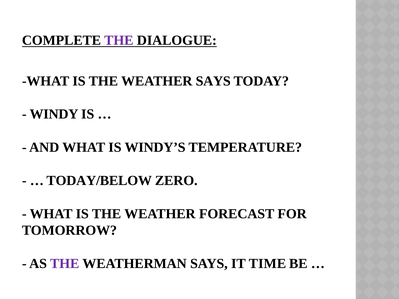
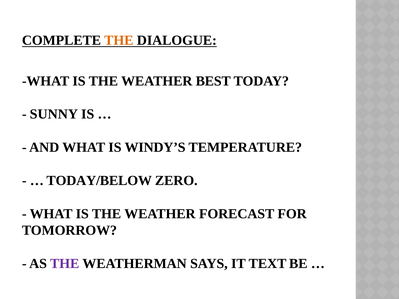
THE colour: purple -> orange (119, 40)
WEATHER SAYS: SAYS -> BEST (213, 81)
WINDY: WINDY -> SUNNY (54, 114)
TIME: TIME -> TEXT (268, 264)
